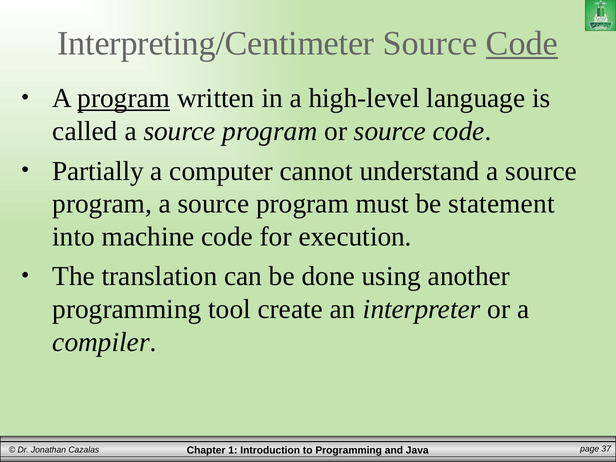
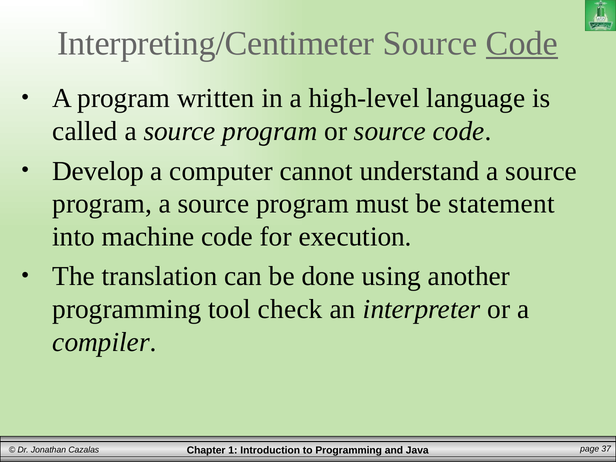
program underline: present -> none (124, 98)
Partially: Partially -> Develop (98, 171)
create: create -> check (290, 309)
